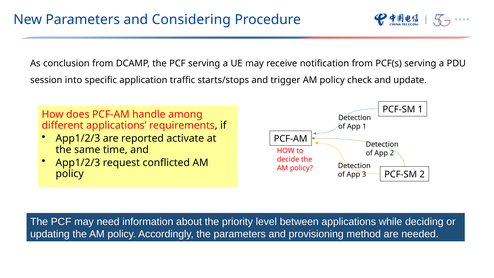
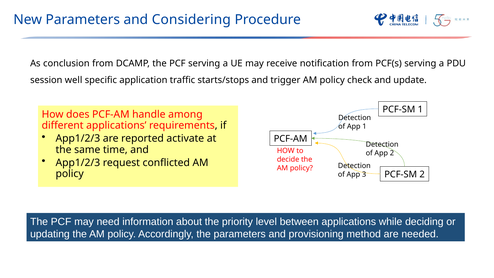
into: into -> well (74, 80)
